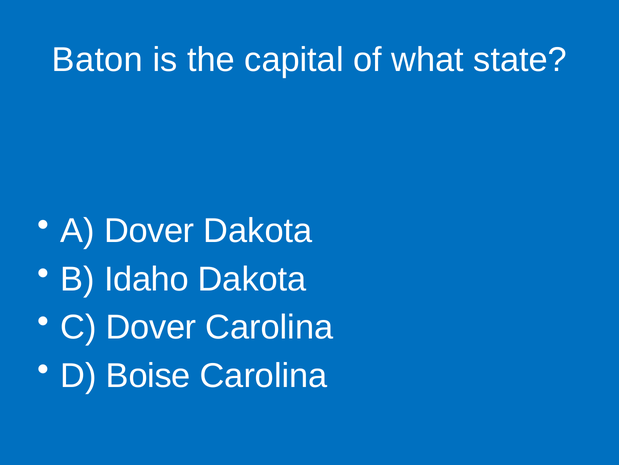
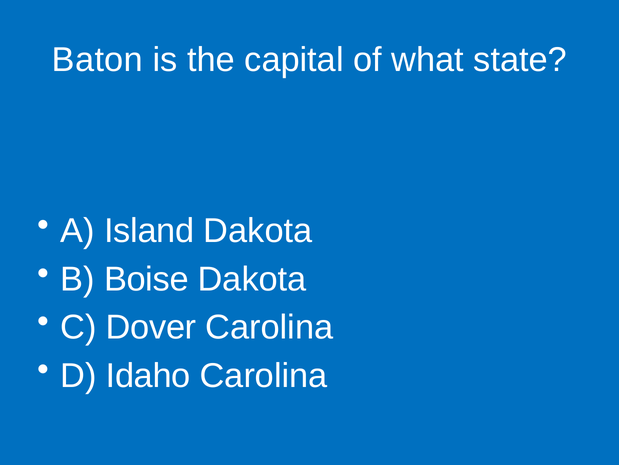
A Dover: Dover -> Island (149, 231)
Idaho: Idaho -> Boise (146, 279)
Boise: Boise -> Idaho (148, 375)
